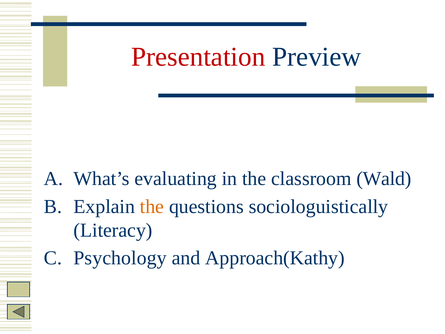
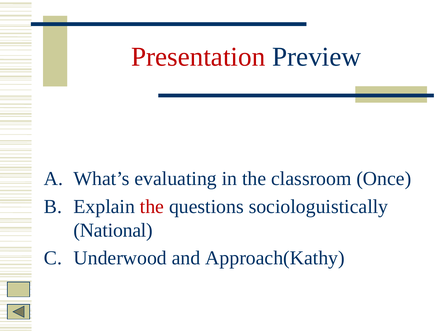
Wald: Wald -> Once (384, 179)
the colour: orange -> red (152, 206)
Literacy: Literacy -> National (113, 230)
Psychology: Psychology -> Underwood (120, 258)
